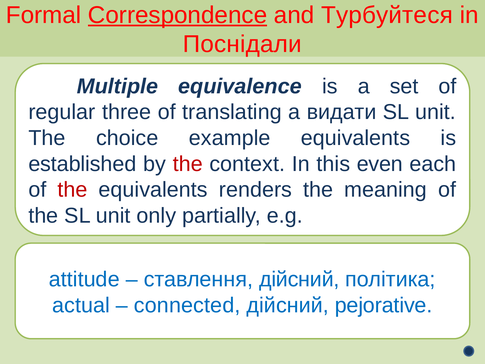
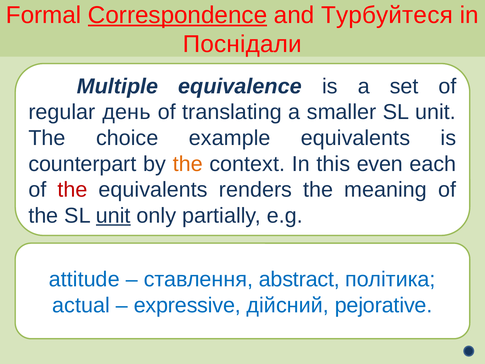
three: three -> день (126, 112)
видати: видати -> smaller (342, 112)
established: established -> counterpart (82, 164)
the colour: red -> orange (188, 164)
unit underline: none -> present (113, 216)
ставлення дійсний: дійсний -> abstract (299, 279)
connected: connected -> expressive (187, 305)
